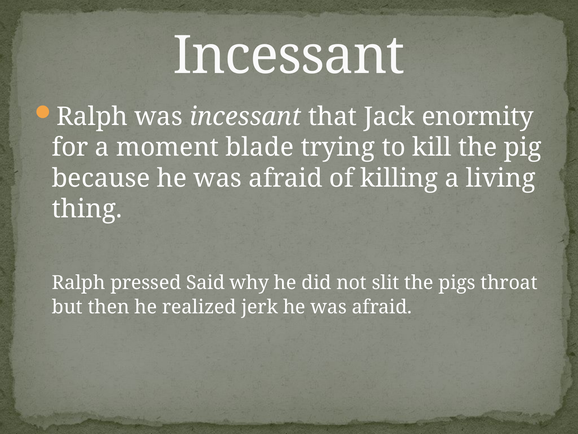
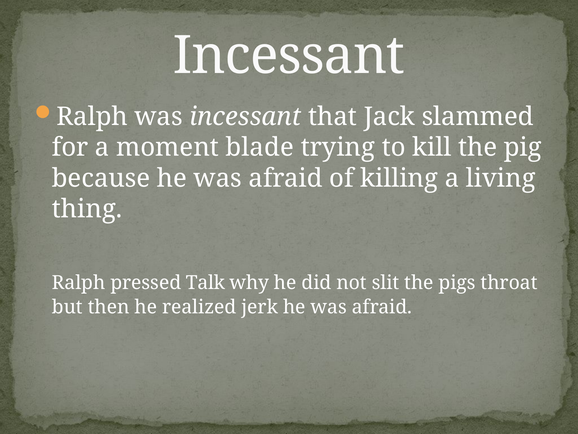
enormity: enormity -> slammed (478, 116)
Said: Said -> Talk (205, 282)
